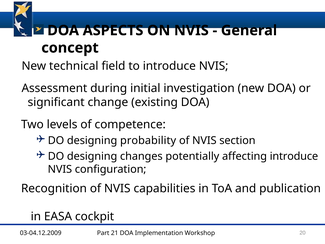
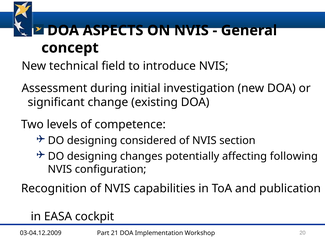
probability: probability -> considered (148, 141)
affecting introduce: introduce -> following (294, 156)
